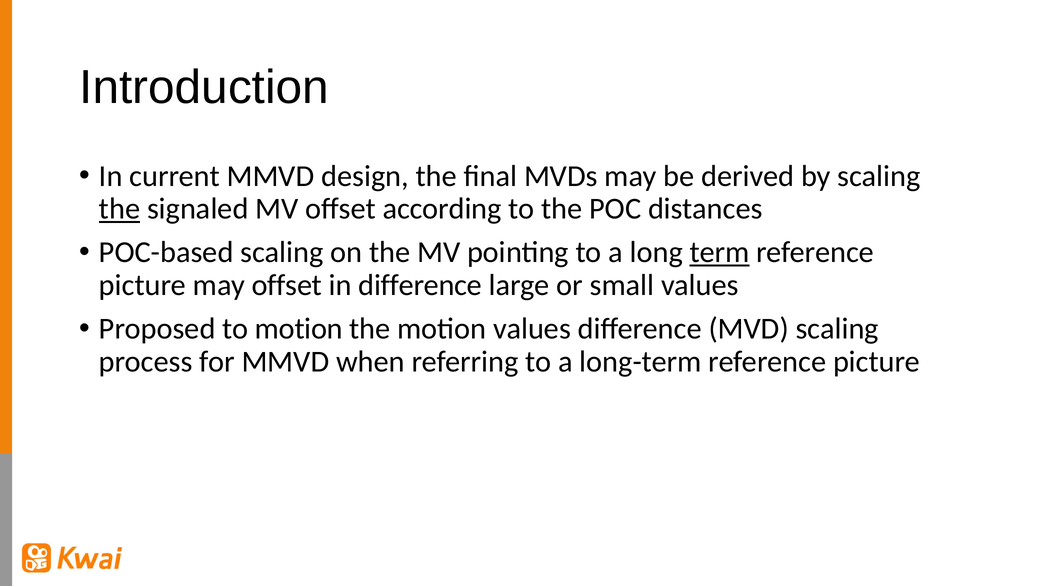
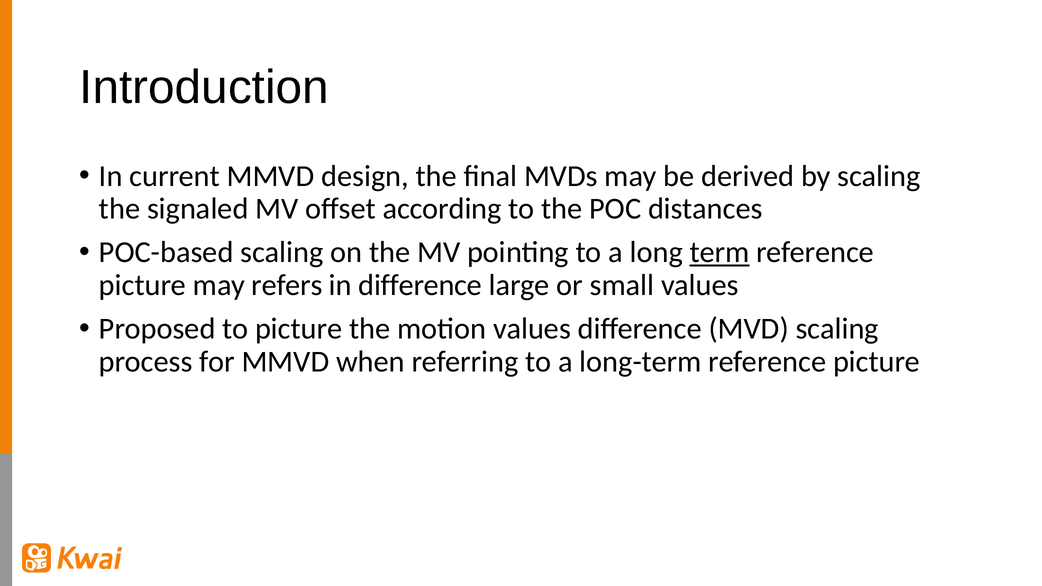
the underline: present -> none (120, 209)
may offset: offset -> refers (287, 285)
to motion: motion -> picture (299, 329)
